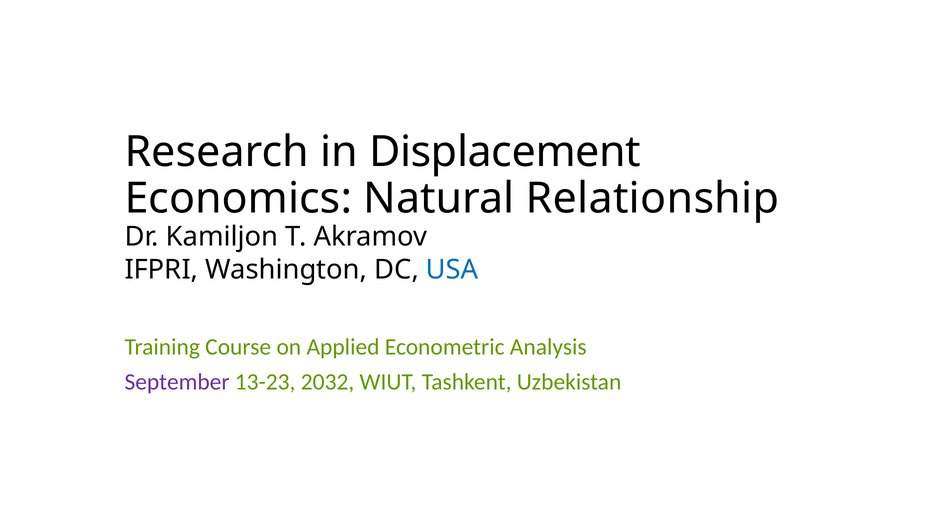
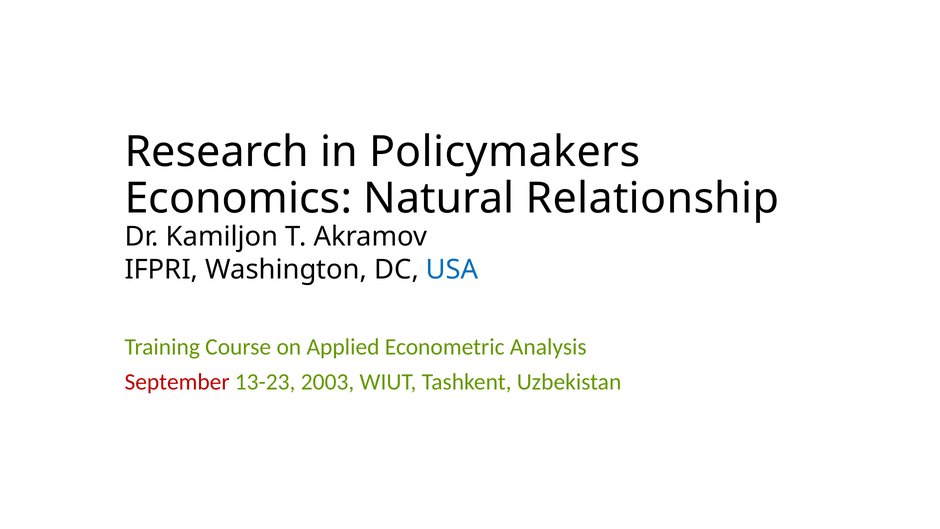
Displacement: Displacement -> Policymakers (505, 152)
September colour: purple -> red (177, 382)
2032: 2032 -> 2003 (328, 382)
